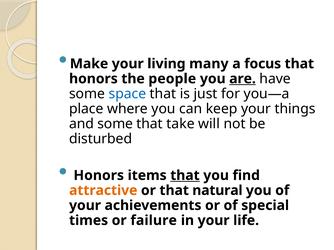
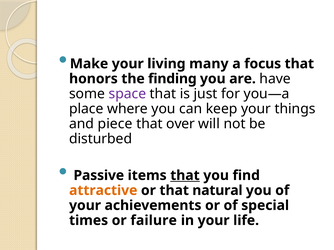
people: people -> finding (172, 79)
are underline: present -> none (243, 79)
space colour: blue -> purple (127, 94)
and some: some -> piece (115, 124)
take: take -> over (181, 124)
Honors: Honors -> Passive (99, 176)
